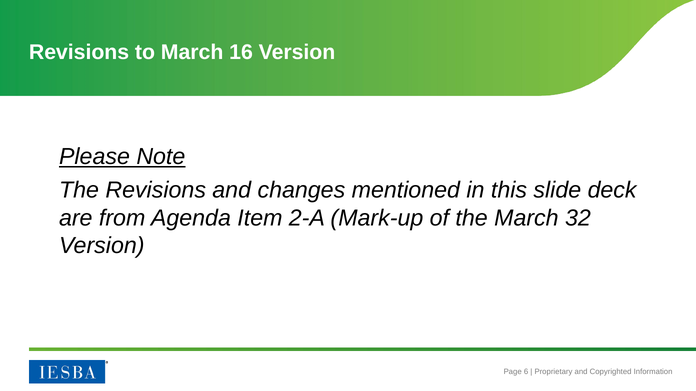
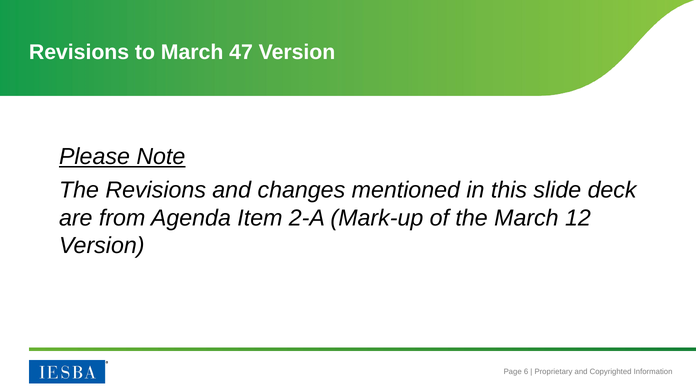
16: 16 -> 47 (241, 52)
32: 32 -> 12 (578, 218)
